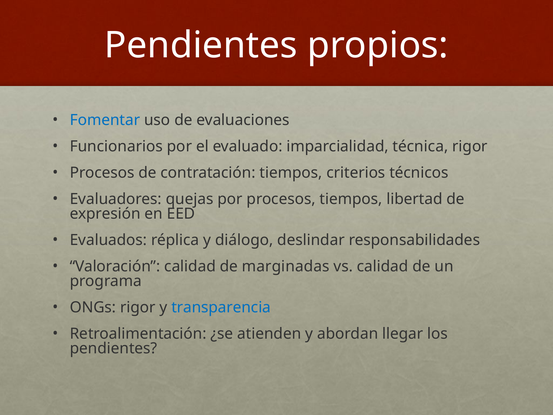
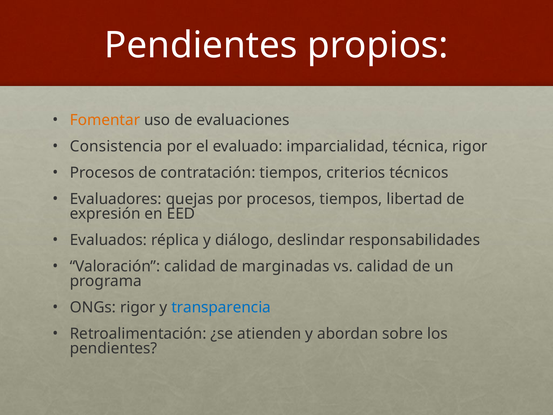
Fomentar colour: blue -> orange (105, 120)
Funcionarios: Funcionarios -> Consistencia (116, 146)
llegar: llegar -> sobre (403, 334)
